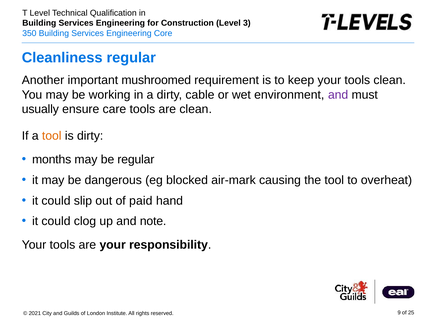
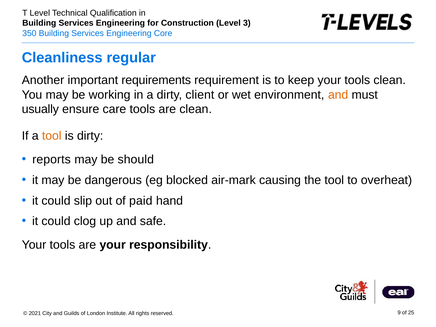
mushroomed: mushroomed -> requirements (156, 80)
cable: cable -> client (200, 95)
and colour: purple -> orange (338, 95)
months: months -> reports (52, 160)
be regular: regular -> should (136, 160)
note: note -> safe (153, 221)
